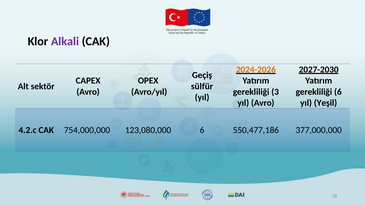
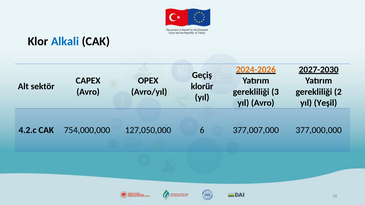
Alkali colour: purple -> blue (65, 41)
sülfür: sülfür -> klorür (202, 86)
gerekliliği 6: 6 -> 2 (338, 92)
123,080,000: 123,080,000 -> 127,050,000 (148, 130)
550,477,186: 550,477,186 -> 377,007,000 (256, 130)
